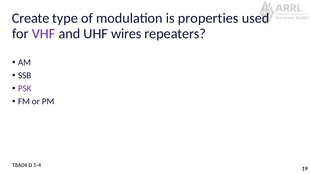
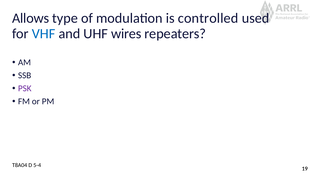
Create: Create -> Allows (31, 18)
properties: properties -> controlled (208, 18)
VHF colour: purple -> blue (44, 34)
